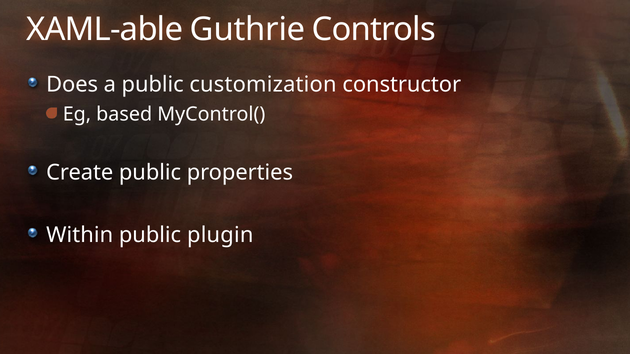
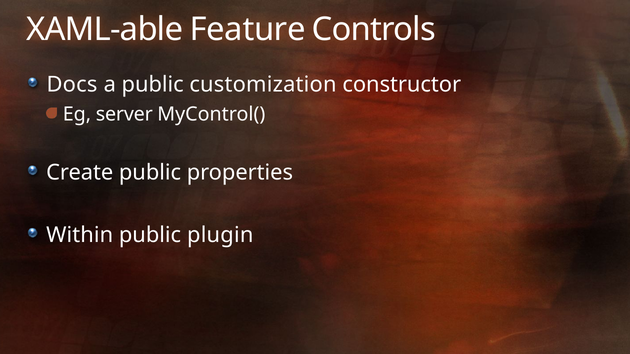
Guthrie: Guthrie -> Feature (248, 29)
Does: Does -> Docs (72, 85)
based: based -> server (124, 114)
